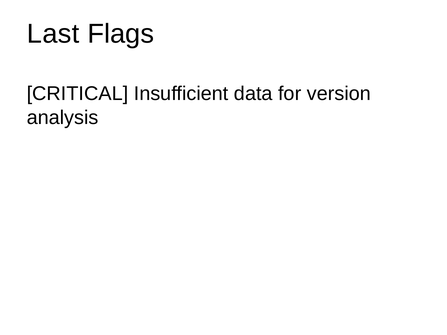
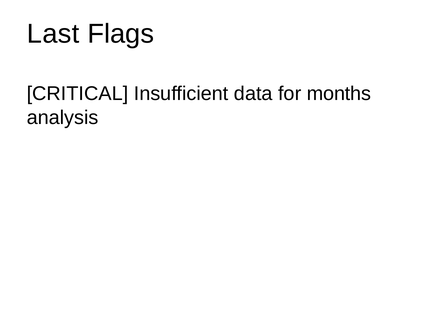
version: version -> months (339, 94)
